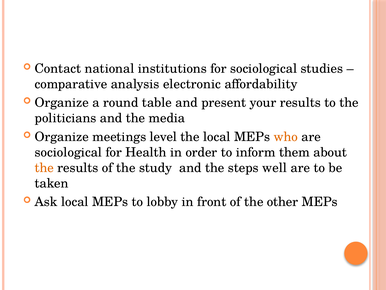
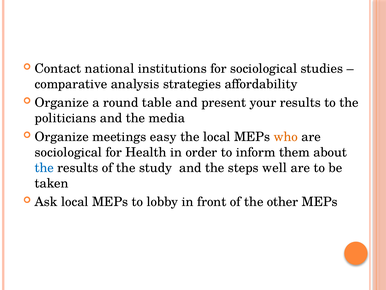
electronic: electronic -> strategies (192, 84)
level: level -> easy (163, 137)
the colour: orange -> blue (44, 168)
